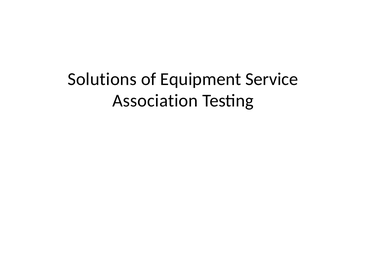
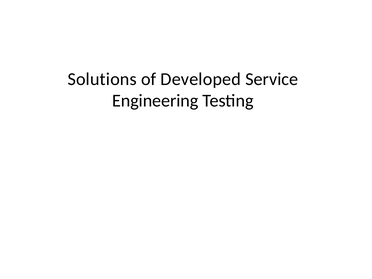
Equipment: Equipment -> Developed (201, 79)
Association: Association -> Engineering (155, 101)
